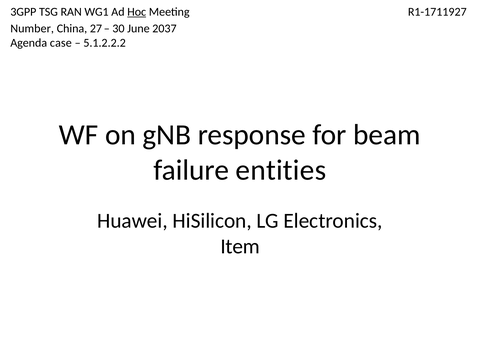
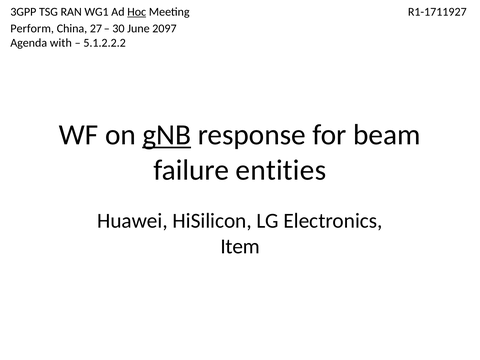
Number: Number -> Perform (32, 29)
2037: 2037 -> 2097 (164, 29)
case: case -> with (61, 43)
gNB underline: none -> present (167, 135)
